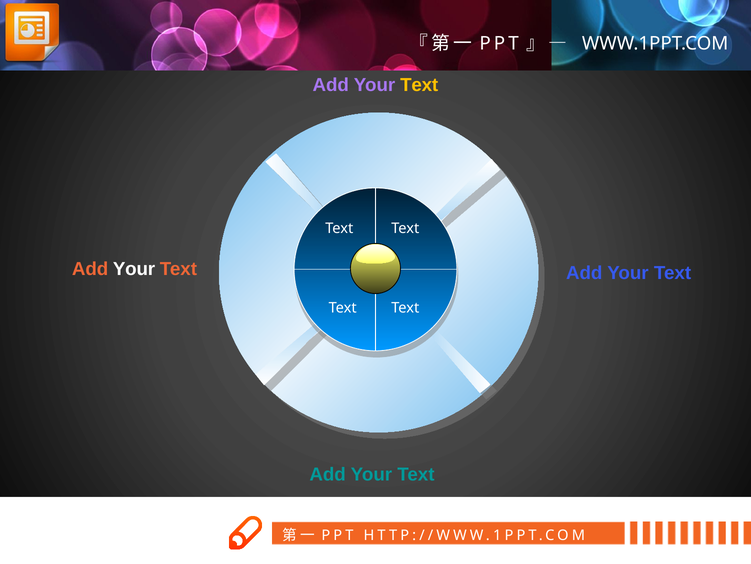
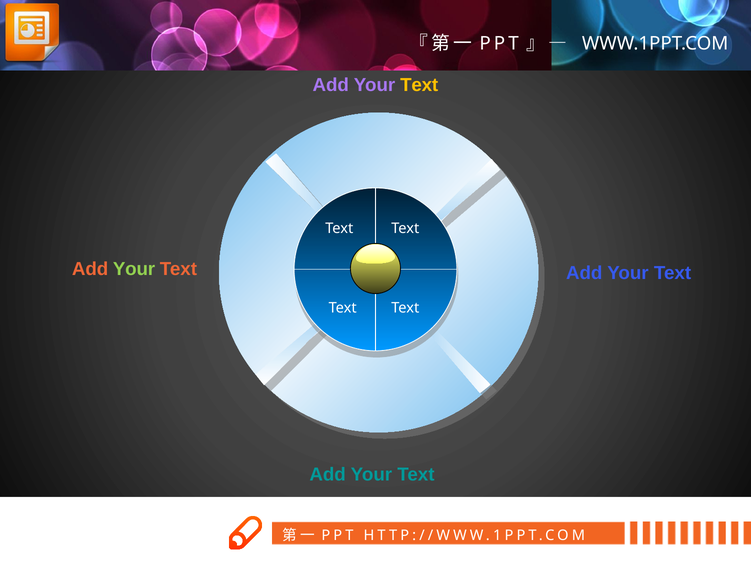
Your colour: white -> light green (134, 269)
